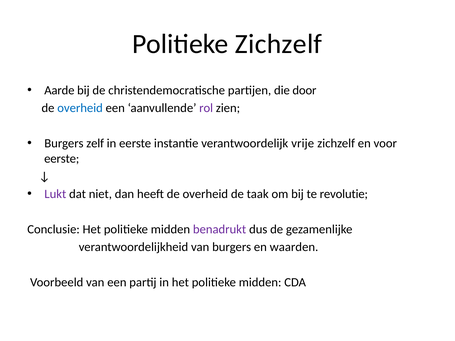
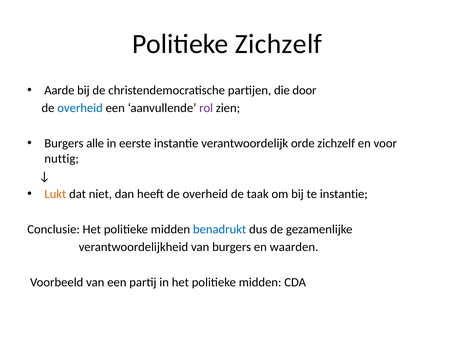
zelf: zelf -> alle (95, 143)
vrije: vrije -> orde (303, 143)
eerste: eerste -> nuttig (62, 159)
Lukt colour: purple -> orange (55, 194)
te revolutie: revolutie -> instantie (344, 194)
benadrukt colour: purple -> blue (220, 229)
